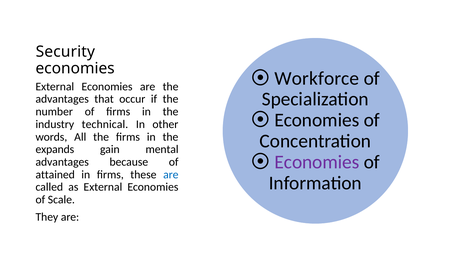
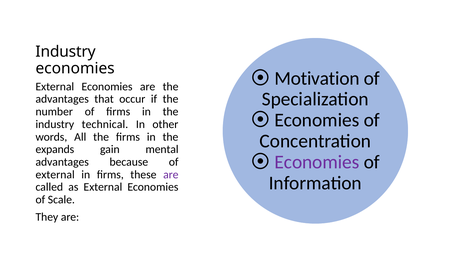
Security: Security -> Industry (66, 51)
Workforce: Workforce -> Motivation (317, 78)
attained: attained -> external (55, 174)
are colour: blue -> purple (171, 174)
